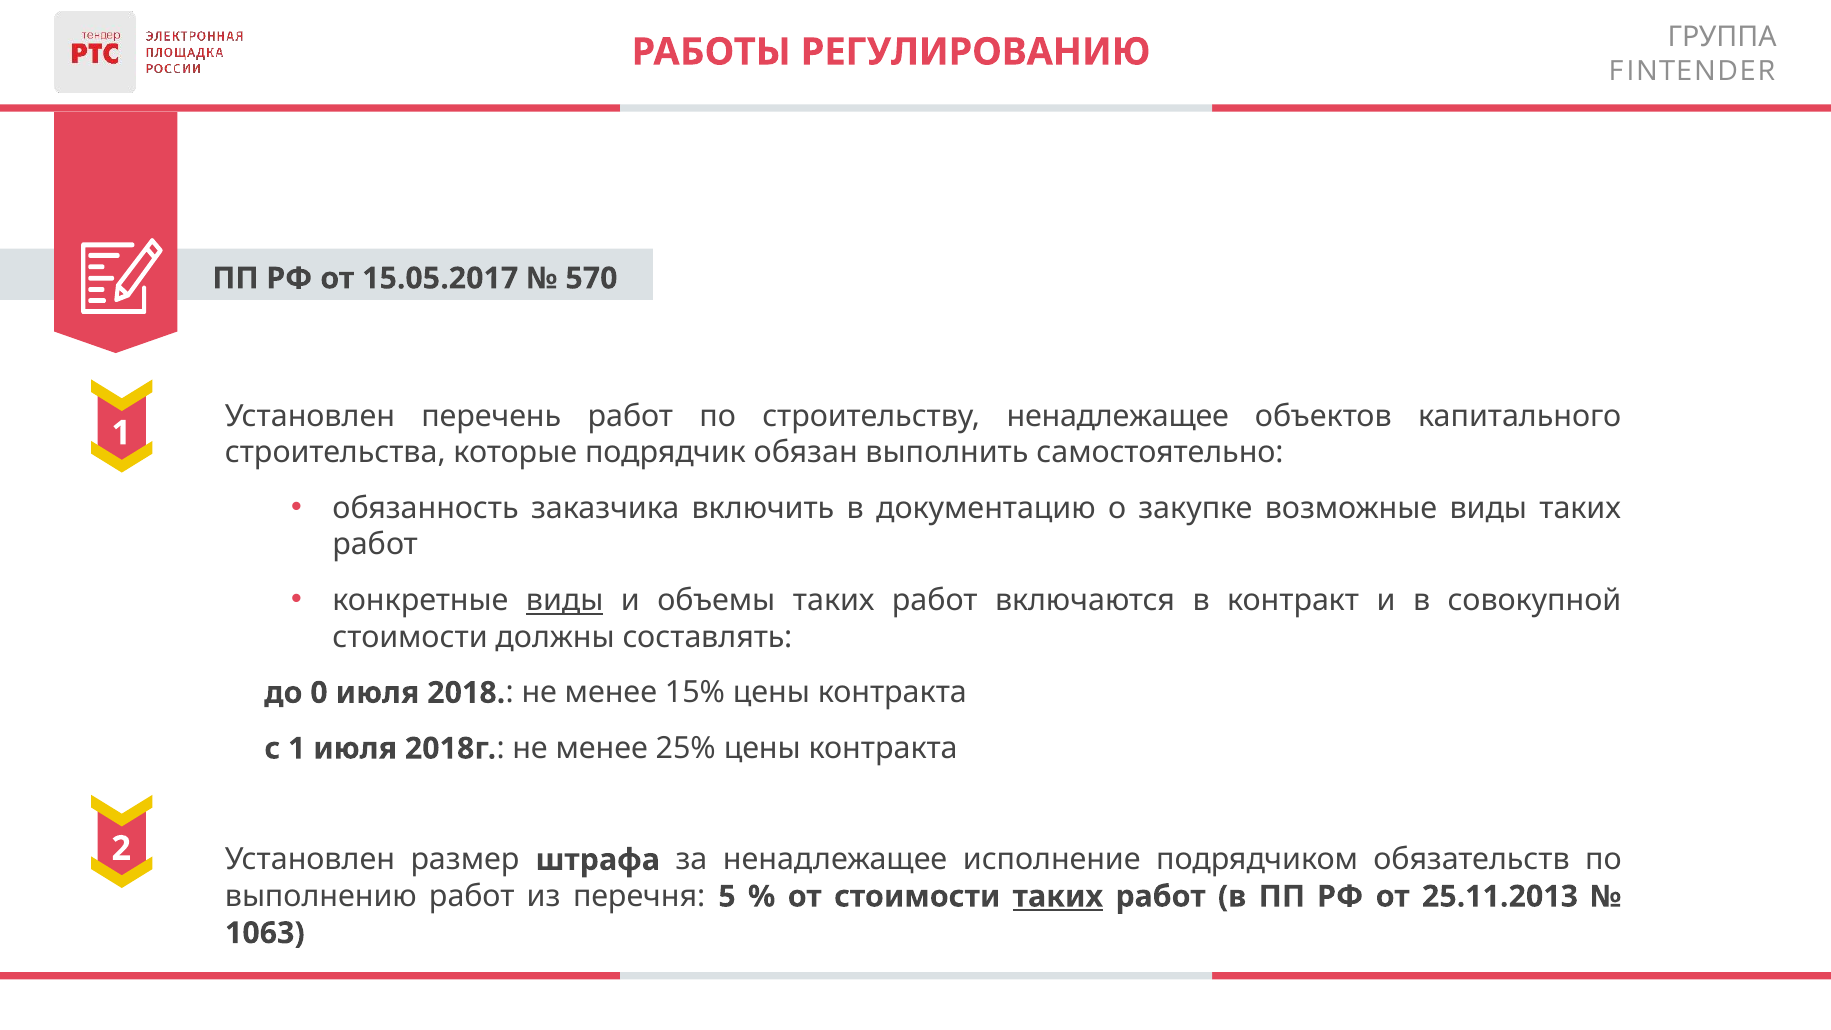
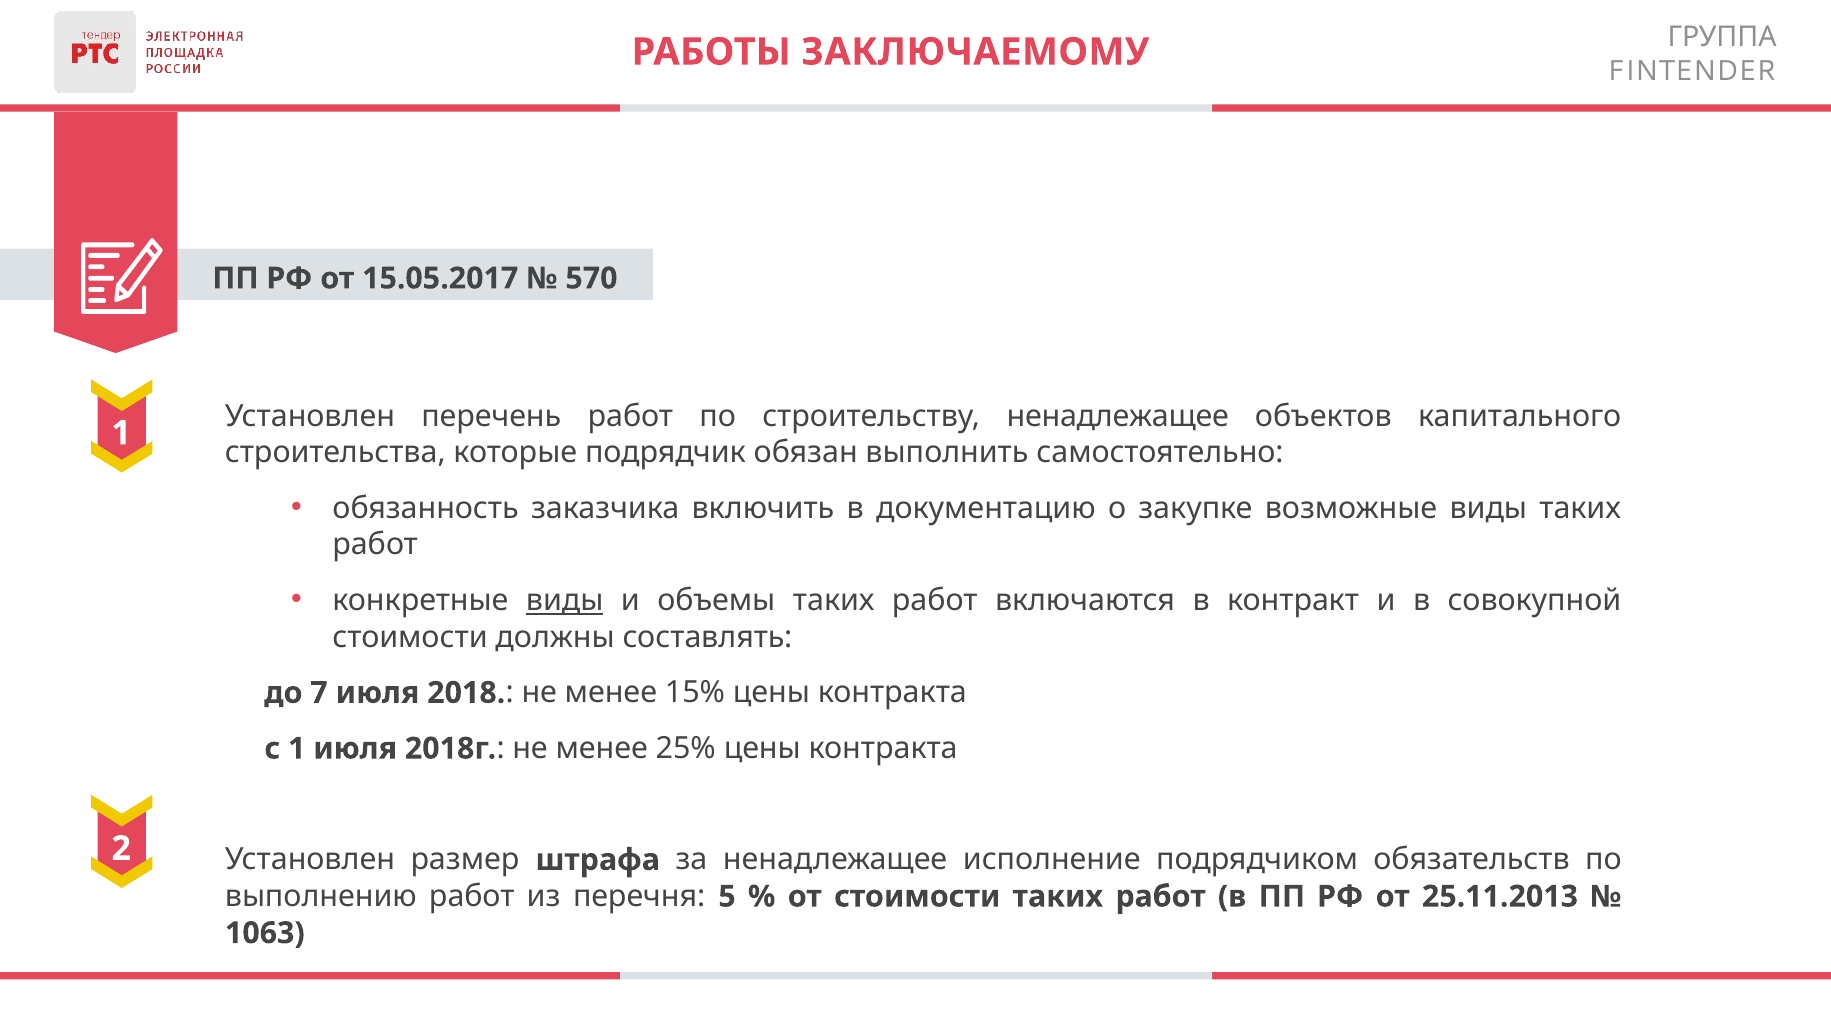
РЕГУЛИРОВАНИЮ: РЕГУЛИРОВАНИЮ -> ЗАКЛЮЧАЕМОМУ (975, 52)
0: 0 -> 7 (319, 693)
таких underline: present -> none (1058, 896)
